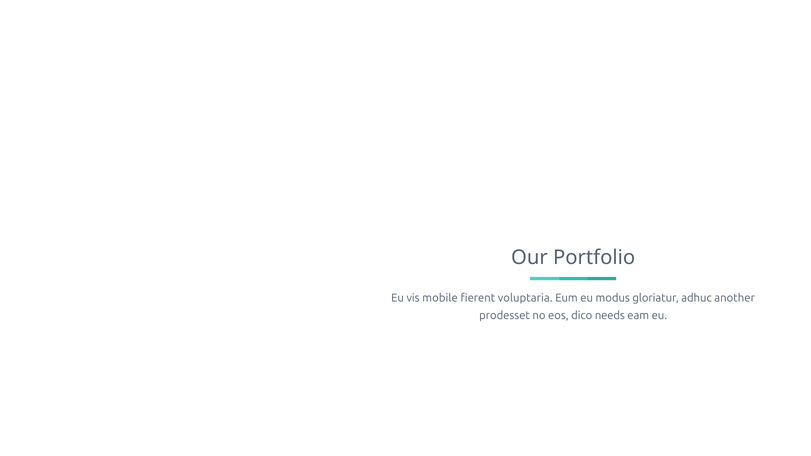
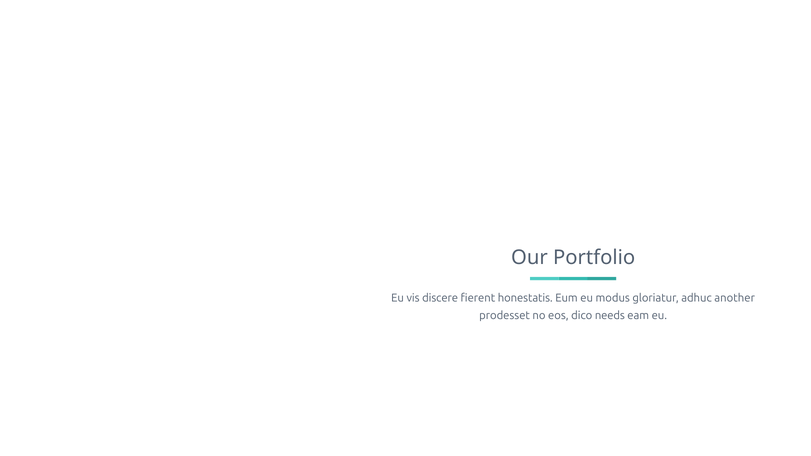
mobile: mobile -> discere (440, 298)
voluptaria: voluptaria -> honestatis (525, 298)
